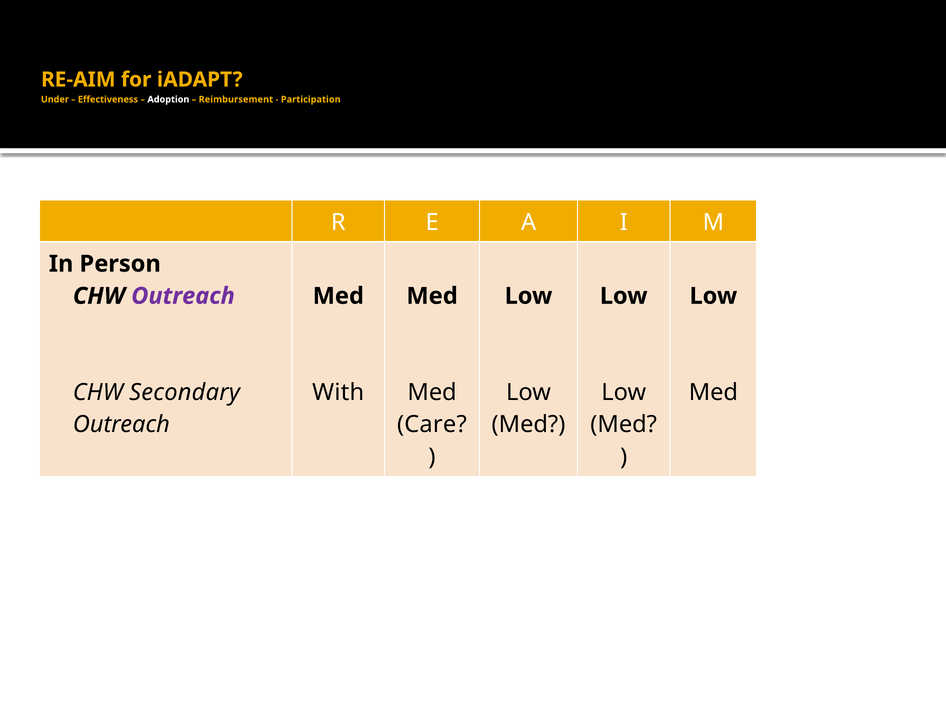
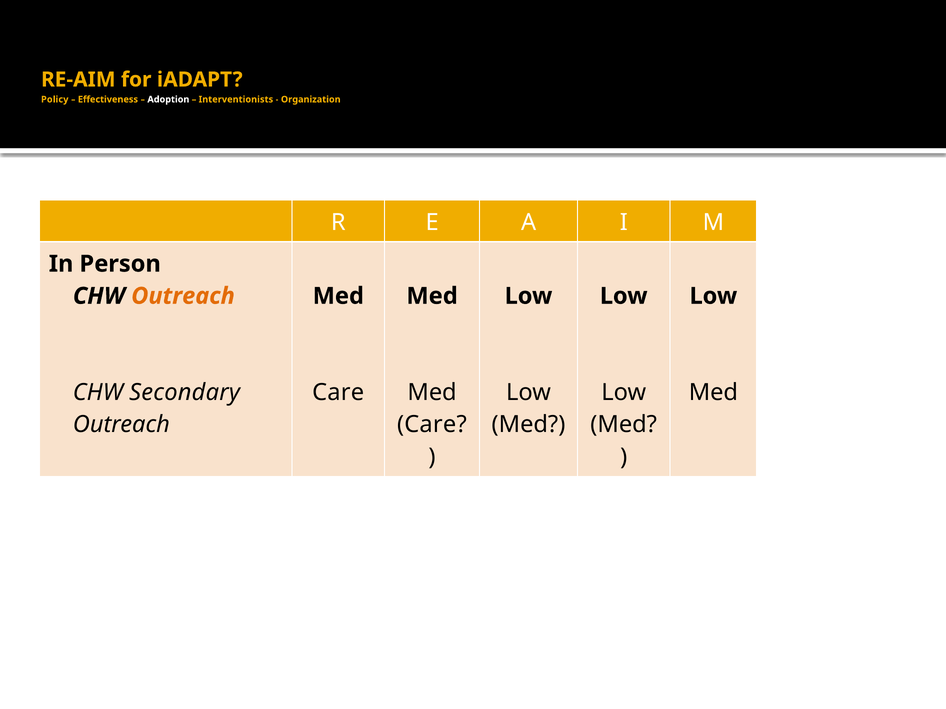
Under: Under -> Policy (55, 99)
Reimbursement: Reimbursement -> Interventionists (236, 99)
Participation: Participation -> Organization (311, 99)
Outreach colour: purple -> orange (183, 296)
With: With -> Care (338, 393)
